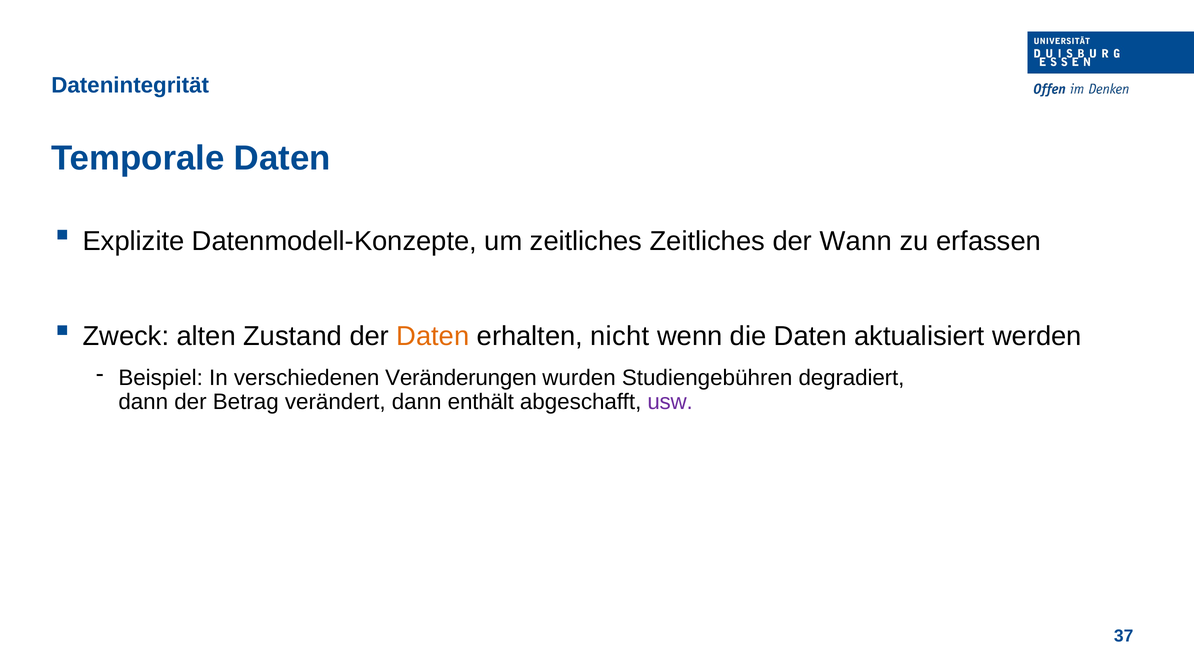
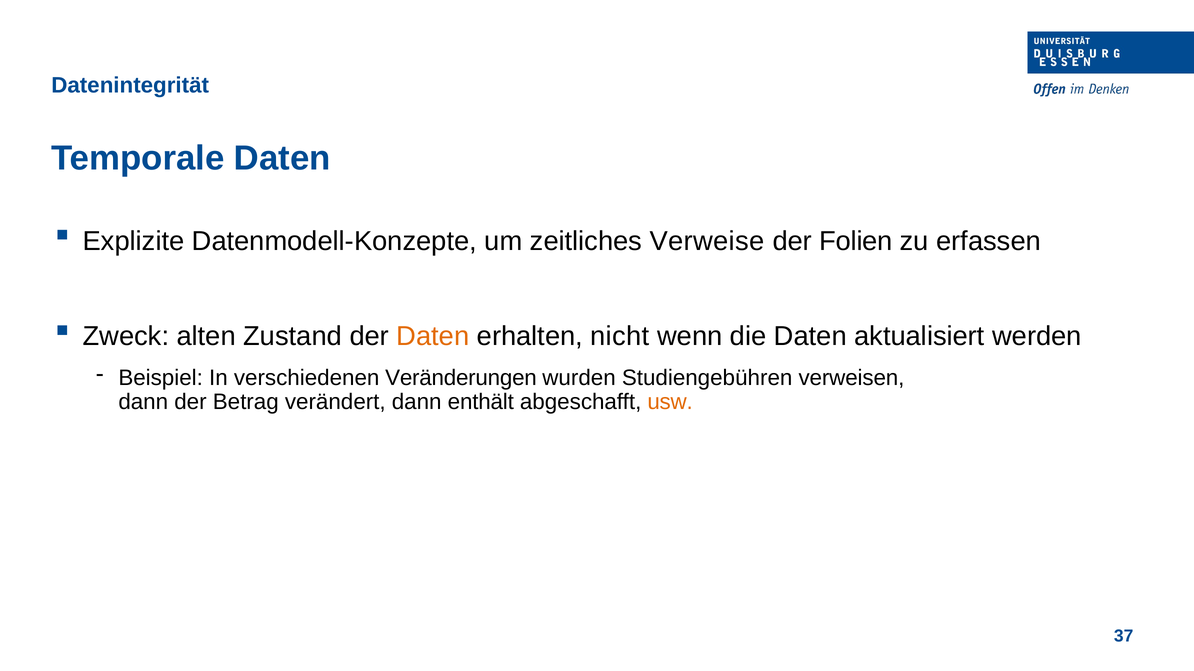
zeitliches Zeitliches: Zeitliches -> Verweise (707, 241)
Wann: Wann -> Folien (856, 241)
degradiert: degradiert -> verweisen (851, 378)
usw colour: purple -> orange (670, 402)
